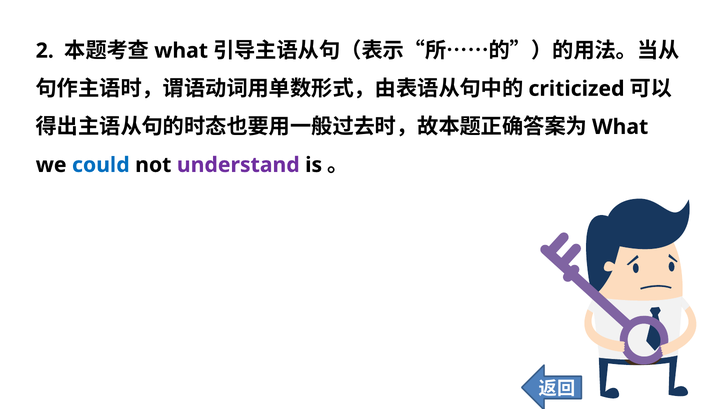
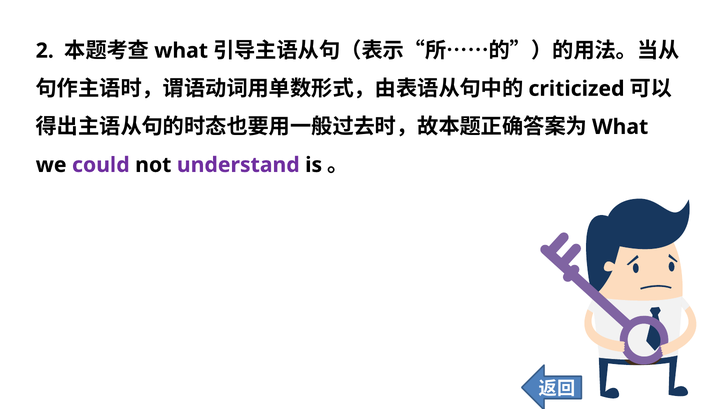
could colour: blue -> purple (101, 165)
